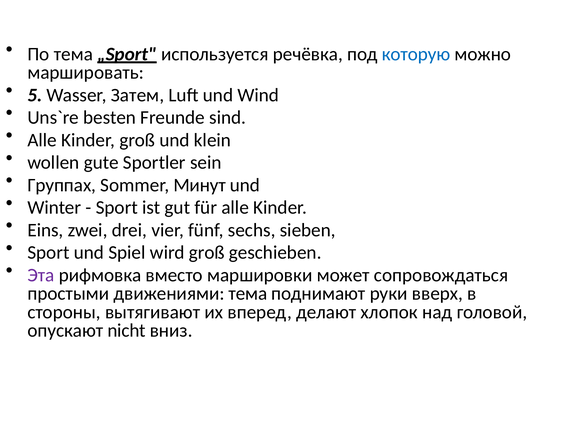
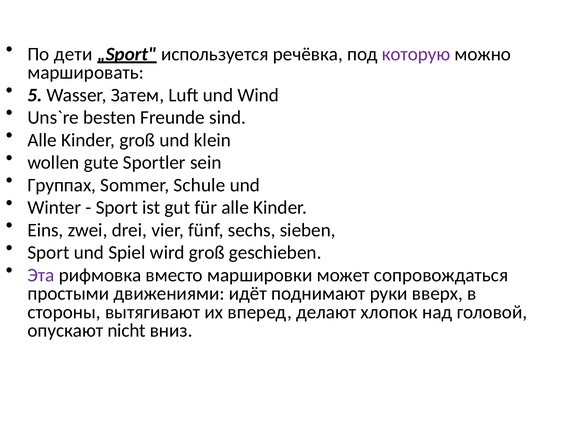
По тема: тема -> дети (73, 54)
которую colour: blue -> purple (416, 54)
Минут: Минут -> Schule (199, 185)
движениями тема: тема -> идёт (248, 294)
